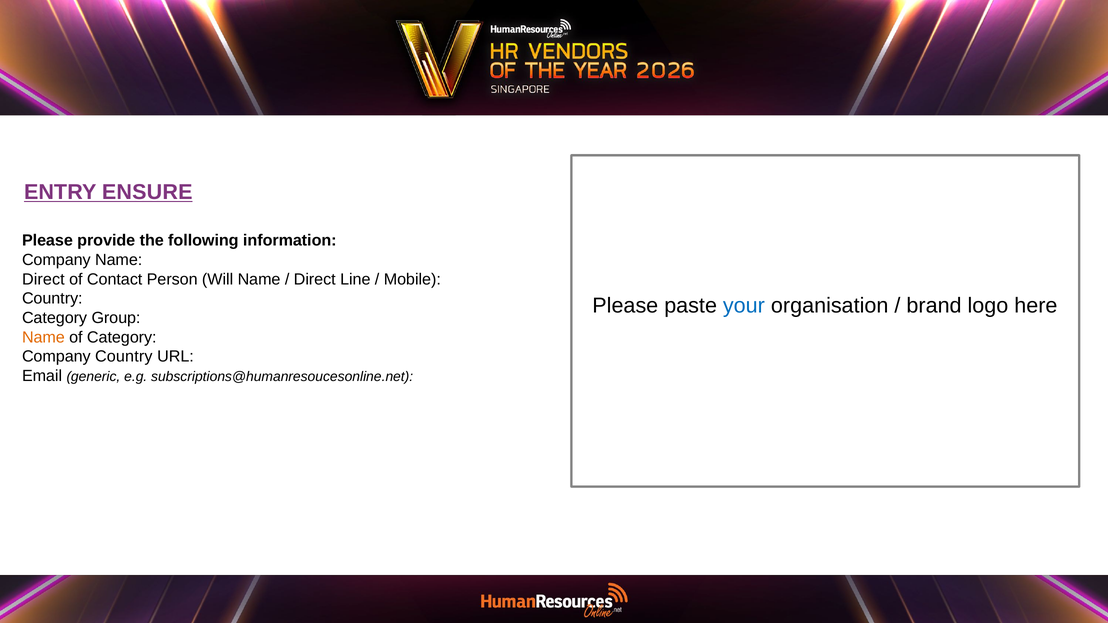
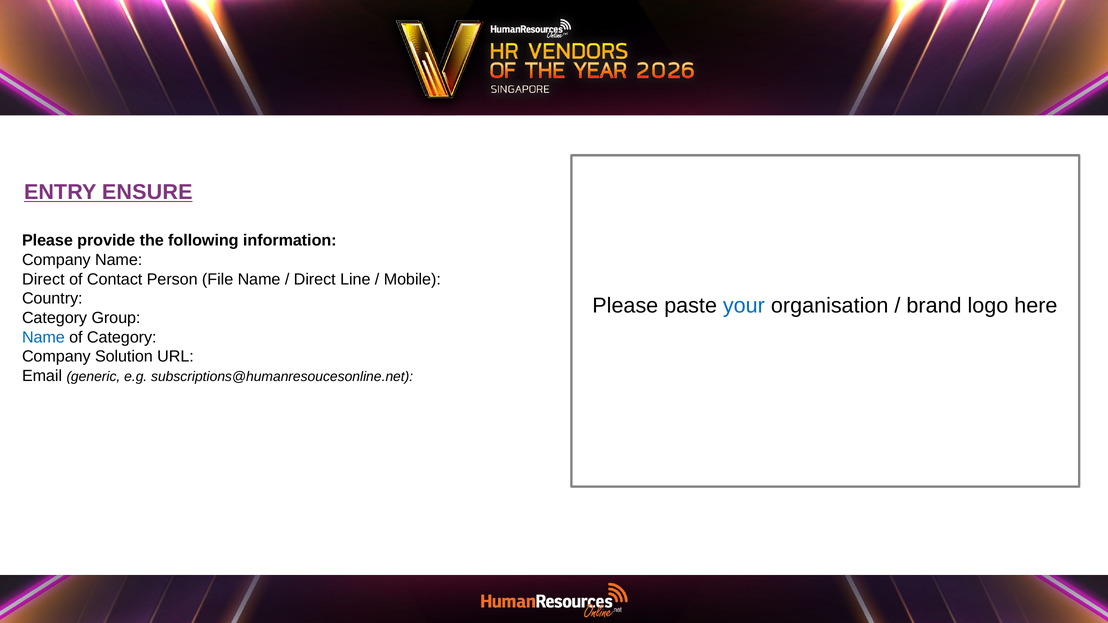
Will: Will -> File (218, 279)
Name colour: orange -> blue (43, 337)
Company Country: Country -> Solution (124, 357)
